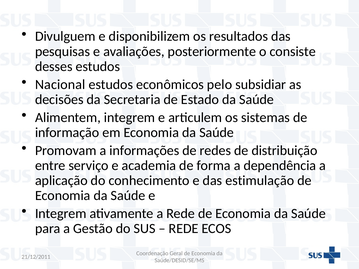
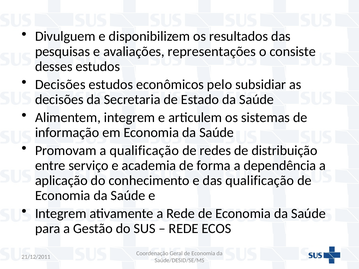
posteriormente: posteriormente -> representações (212, 51)
Nacional: Nacional -> Decisões (60, 85)
a informações: informações -> qualificação (144, 151)
das estimulação: estimulação -> qualificação (260, 181)
